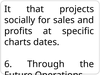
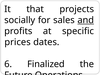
and underline: none -> present (86, 20)
charts: charts -> prices (18, 42)
Through: Through -> Finalized (46, 64)
